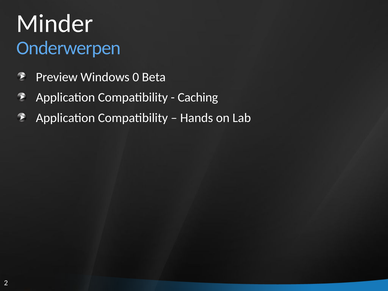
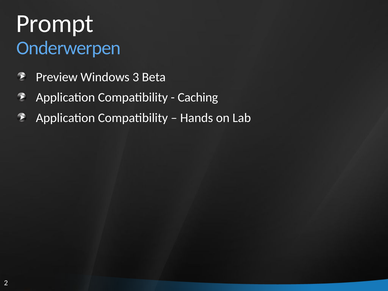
Minder: Minder -> Prompt (55, 24)
0: 0 -> 3 (136, 77)
